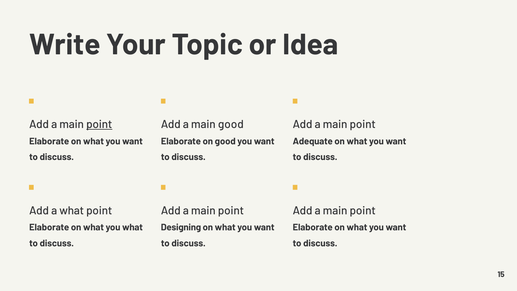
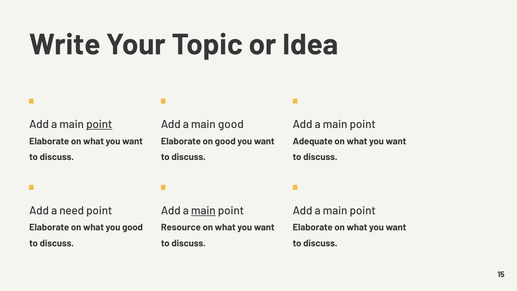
a what: what -> need (72, 211)
main underline: none -> present (203, 211)
you what: what -> good (133, 227)
Designing: Designing -> Resource (181, 227)
